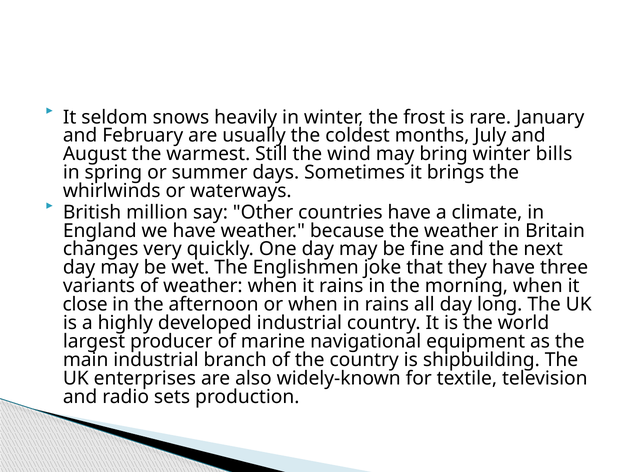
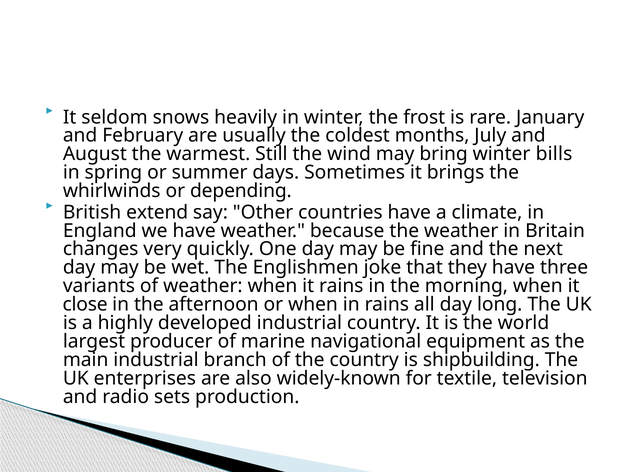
waterways: waterways -> depending (241, 191)
million: million -> extend (157, 212)
